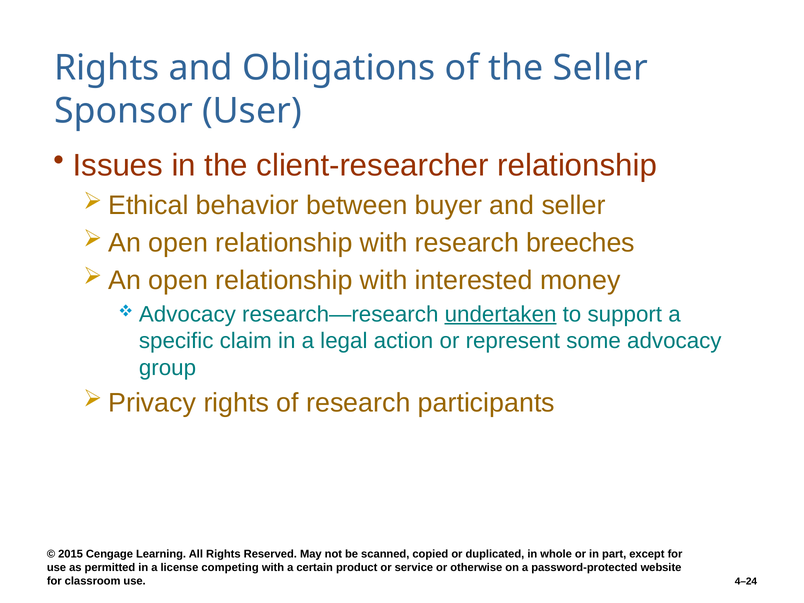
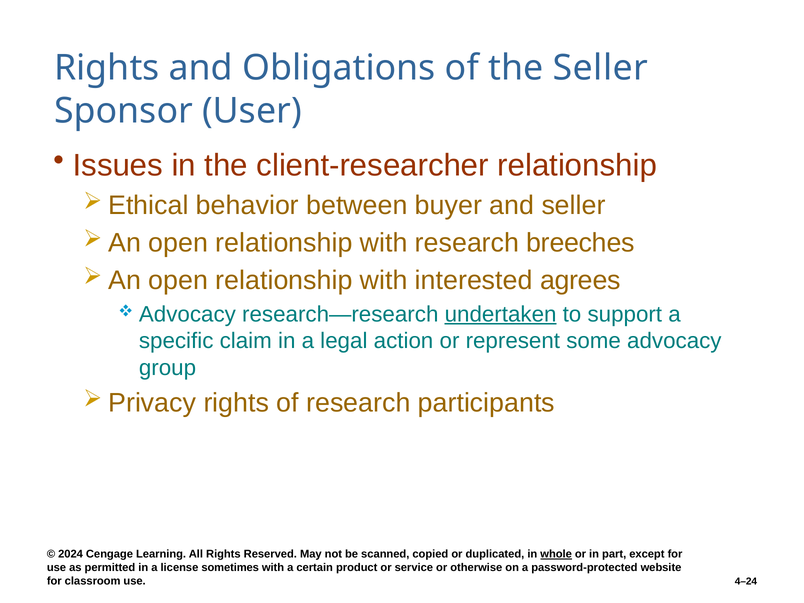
money: money -> agrees (580, 281)
2015: 2015 -> 2024 (71, 554)
whole underline: none -> present (556, 554)
competing: competing -> sometimes (230, 568)
